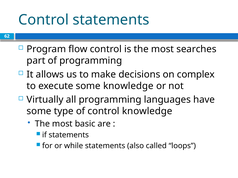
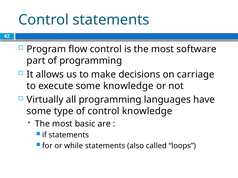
searches: searches -> software (196, 49)
complex: complex -> carriage (196, 75)
